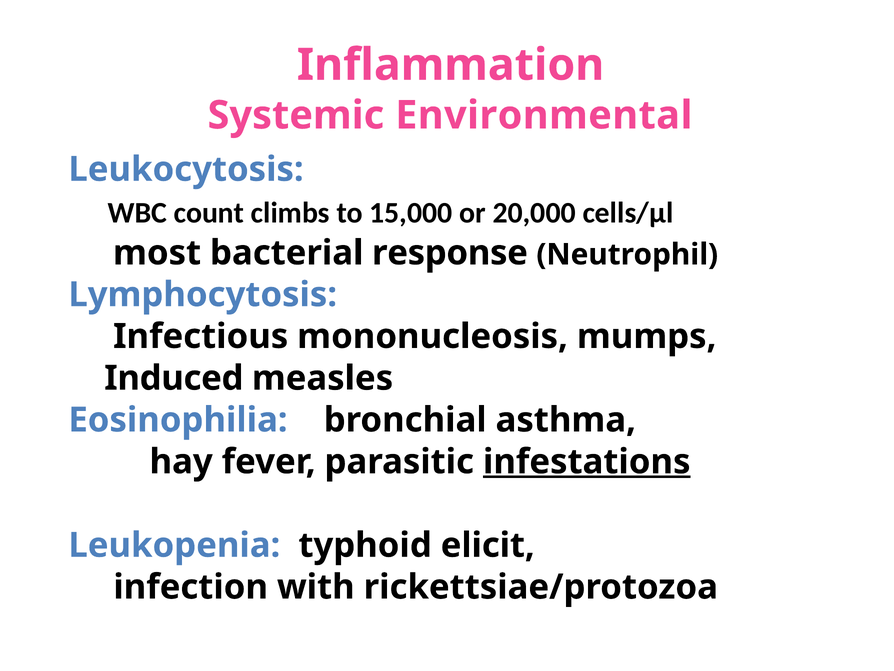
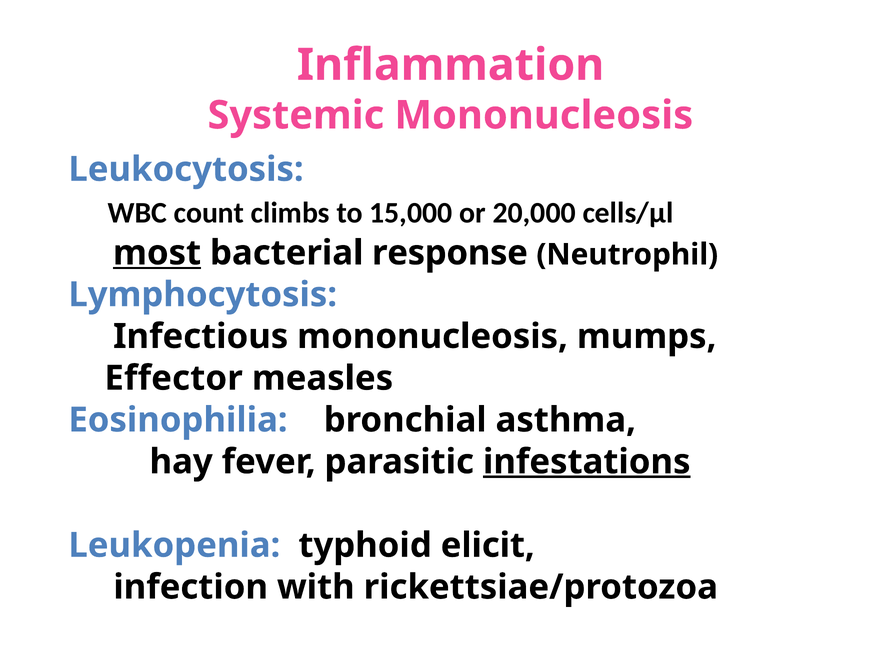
Systemic Environmental: Environmental -> Mononucleosis (544, 115)
most underline: none -> present (157, 253)
Induced: Induced -> Effector (174, 378)
